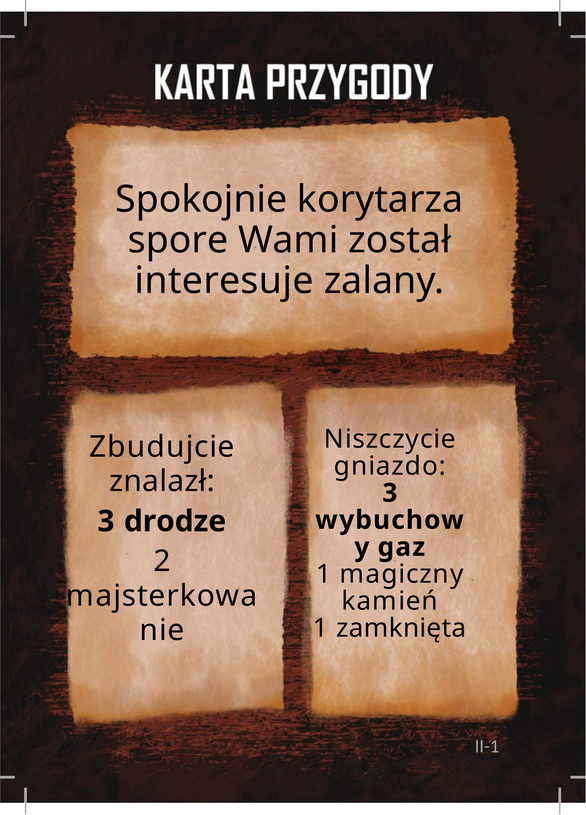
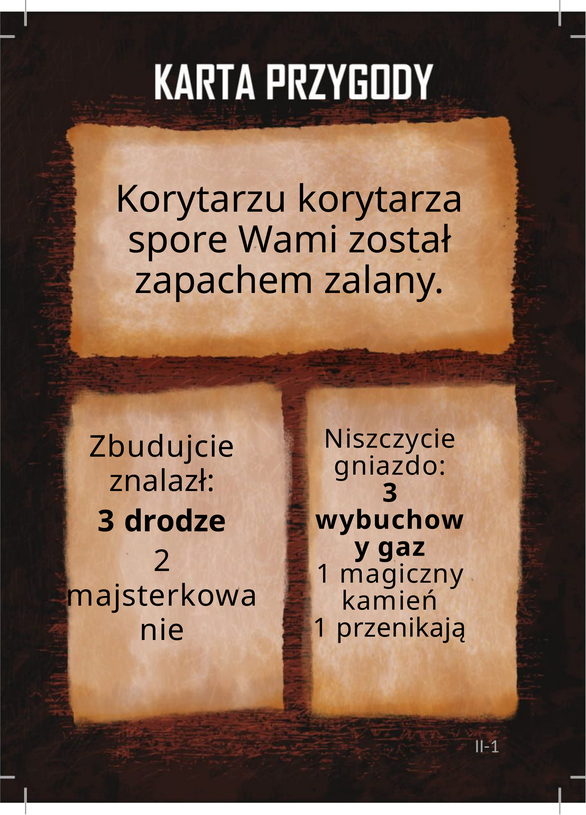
Spokojnie: Spokojnie -> Korytarzu (201, 200)
interesuje: interesuje -> zapachem (224, 281)
zamknięta: zamknięta -> przenikają (401, 629)
